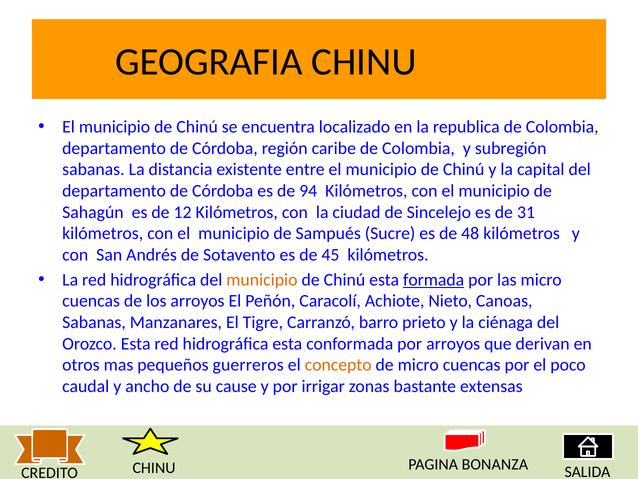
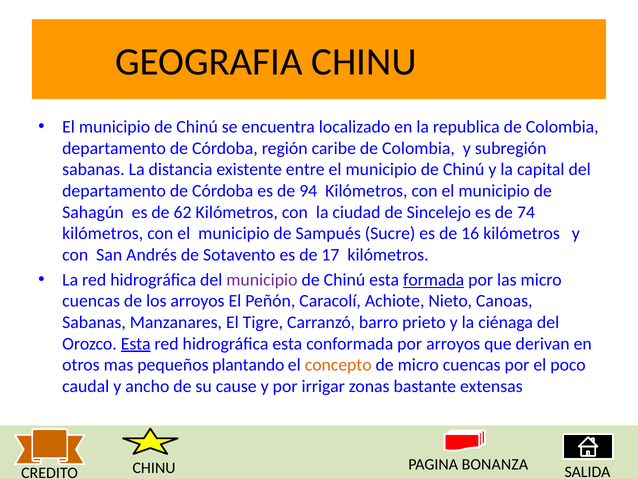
12: 12 -> 62 (183, 212)
31: 31 -> 74 (526, 212)
48: 48 -> 16 (470, 233)
45: 45 -> 17 (330, 255)
municipio colour: orange -> purple (262, 279)
Esta underline: none -> present (136, 343)
guerreros: guerreros -> plantando (248, 365)
